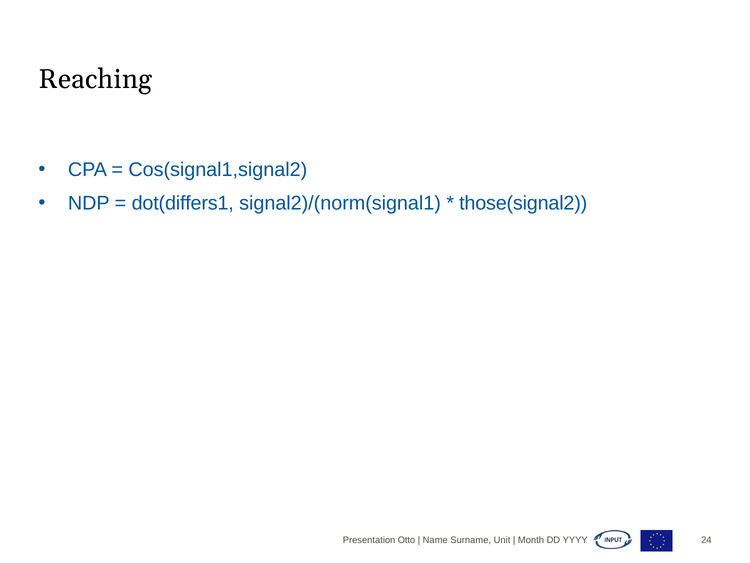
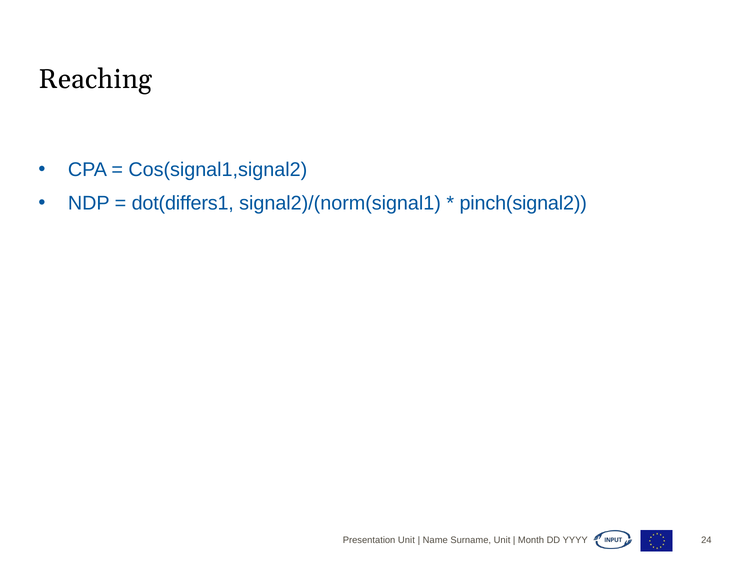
those(signal2: those(signal2 -> pinch(signal2 (523, 203)
Presentation Otto: Otto -> Unit (406, 540)
